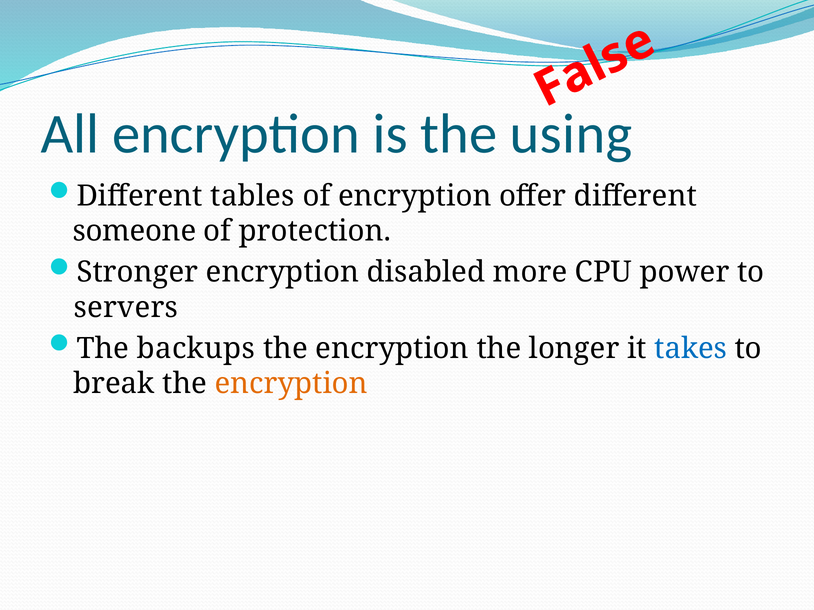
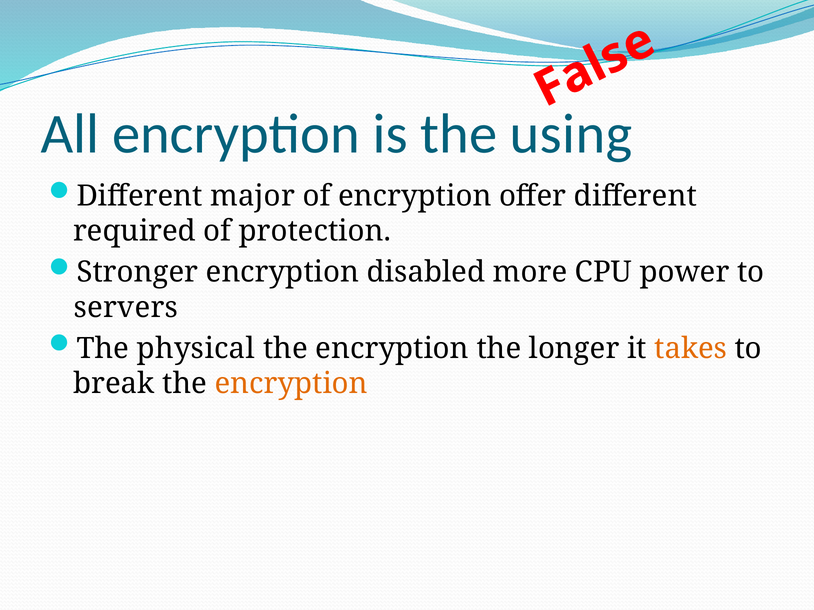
tables: tables -> major (253, 196)
someone: someone -> required (134, 231)
backups: backups -> physical (196, 349)
takes colour: blue -> orange (691, 349)
